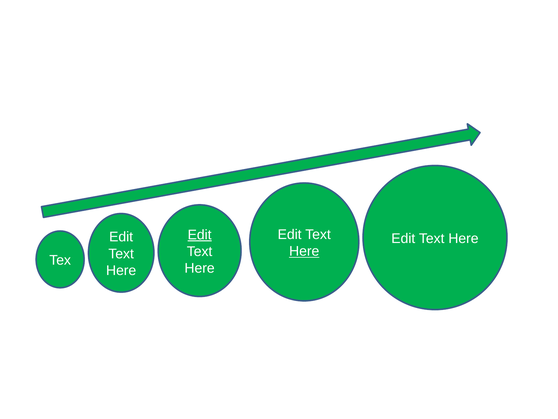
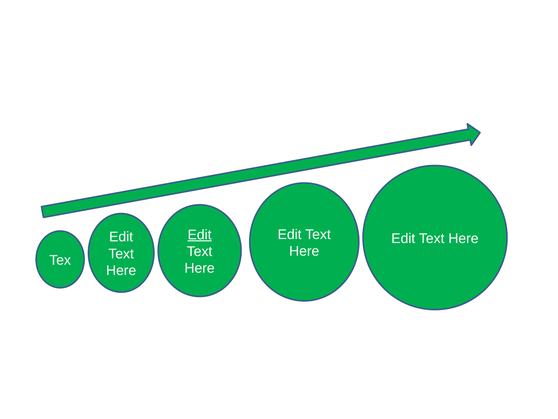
Here underline: present -> none (304, 251)
